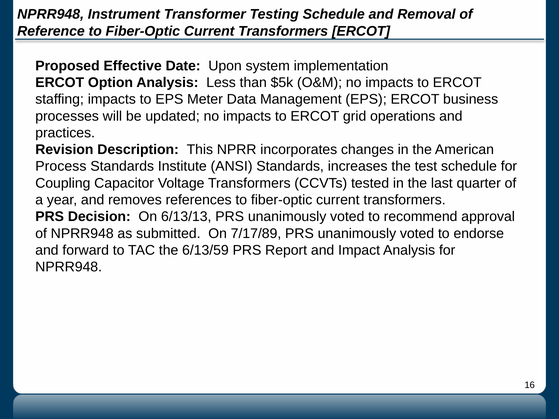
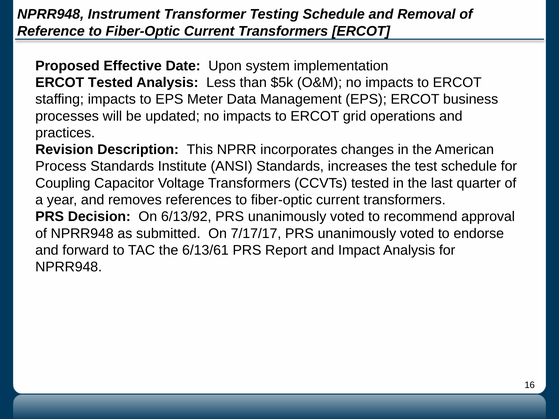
ERCOT Option: Option -> Tested (110, 83)
6/13/13: 6/13/13 -> 6/13/92 (186, 217)
7/17/89: 7/17/89 -> 7/17/17 (256, 234)
6/13/59: 6/13/59 -> 6/13/61 (205, 250)
